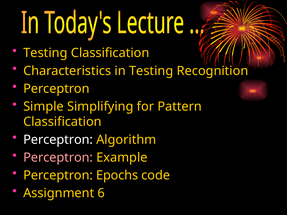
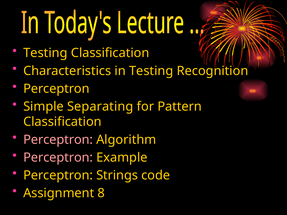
Simplifying: Simplifying -> Separating (100, 107)
Perceptron colour: white -> pink (58, 140)
Epochs: Epochs -> Strings (117, 176)
6: 6 -> 8 (101, 193)
